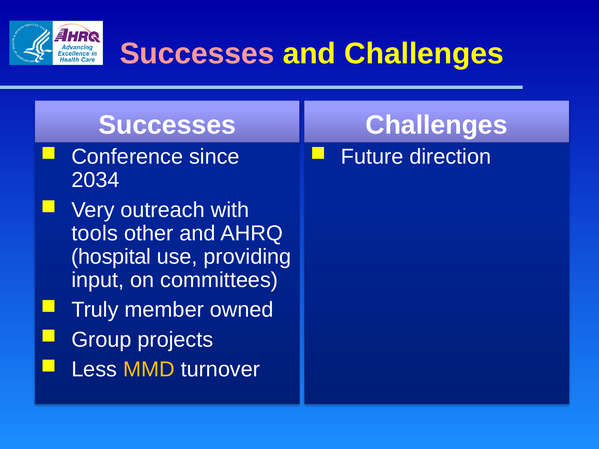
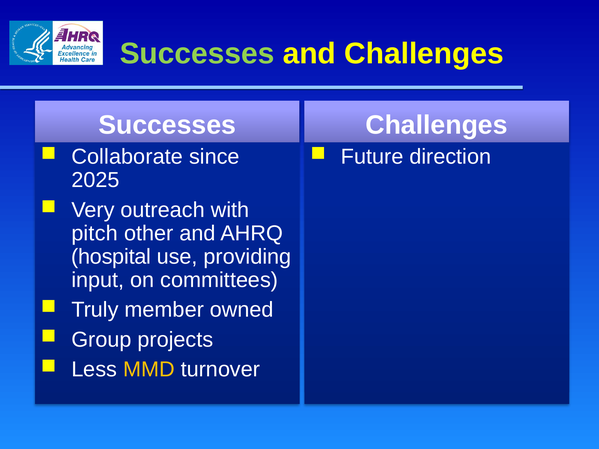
Successes colour: pink -> light green (197, 54)
Conference: Conference -> Collaborate (127, 157)
2034: 2034 -> 2025 (95, 180)
tools: tools -> pitch (95, 233)
